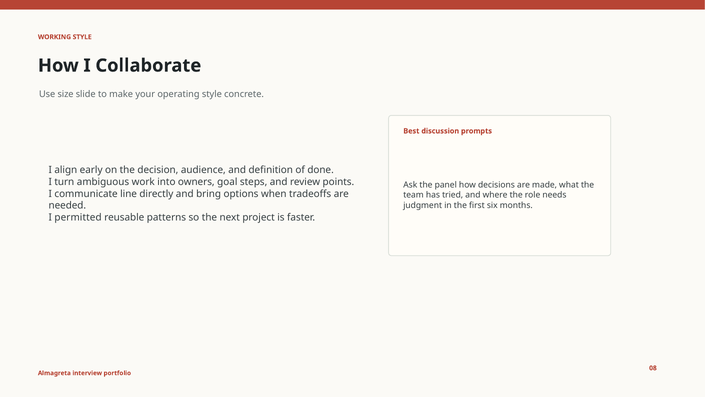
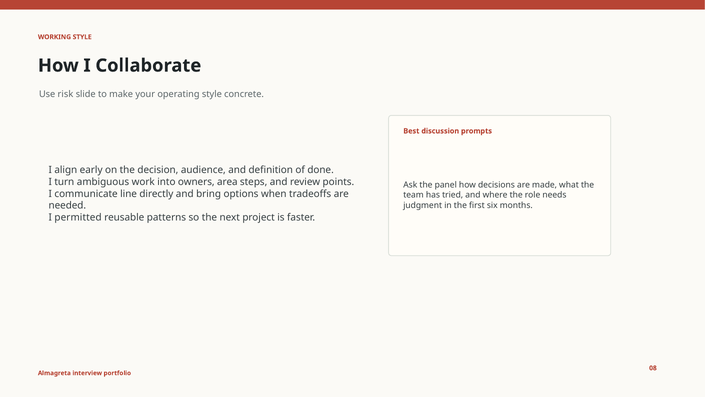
size: size -> risk (65, 94)
goal: goal -> area (227, 182)
